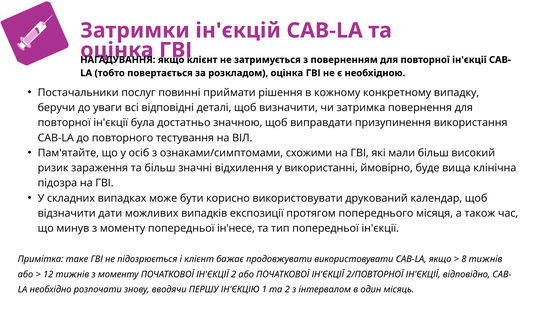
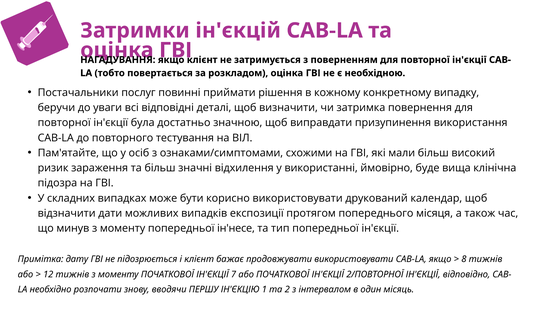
таке: таке -> дату (77, 260)
ІН'ЄКЦІЇ 2: 2 -> 7 (234, 275)
